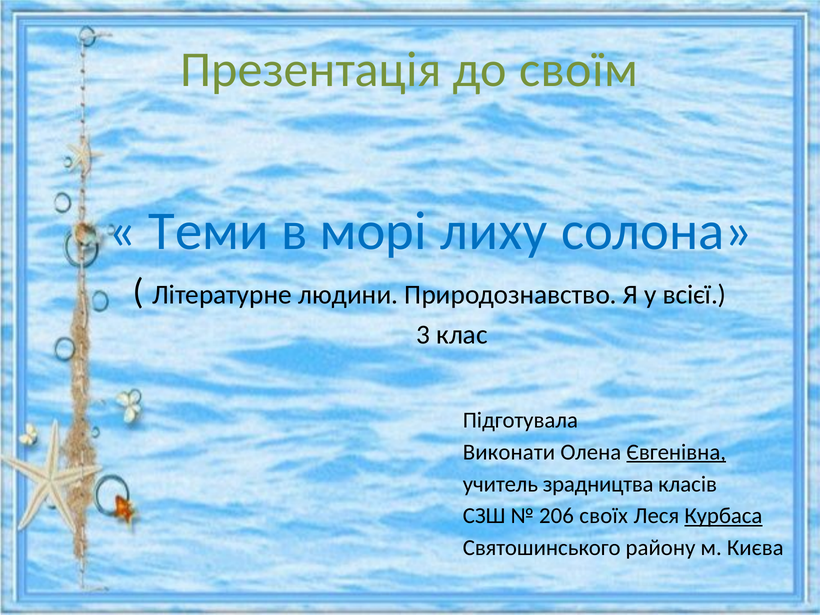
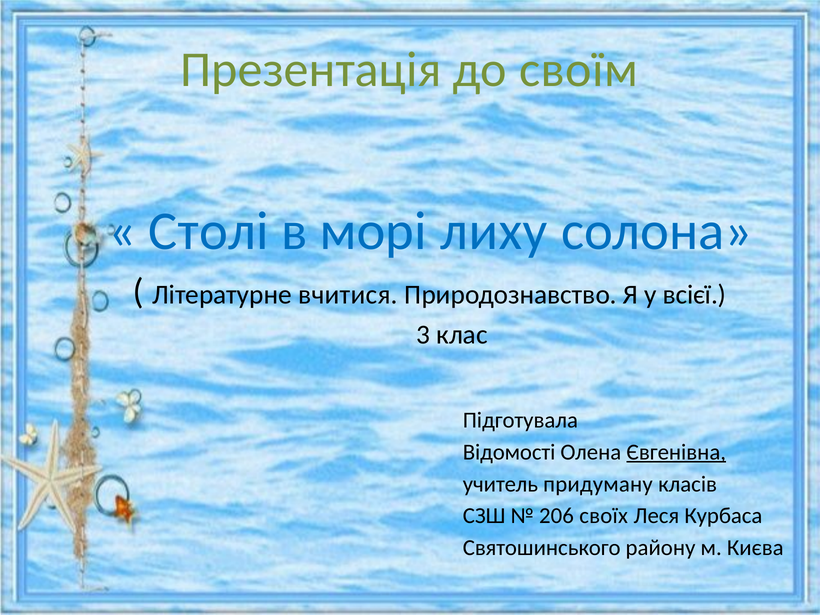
Теми: Теми -> Столі (209, 231)
людини: людини -> вчитися (348, 295)
Виконати: Виконати -> Відомості (509, 452)
зрадництва: зрадництва -> придуману (598, 484)
Курбаса underline: present -> none (723, 516)
